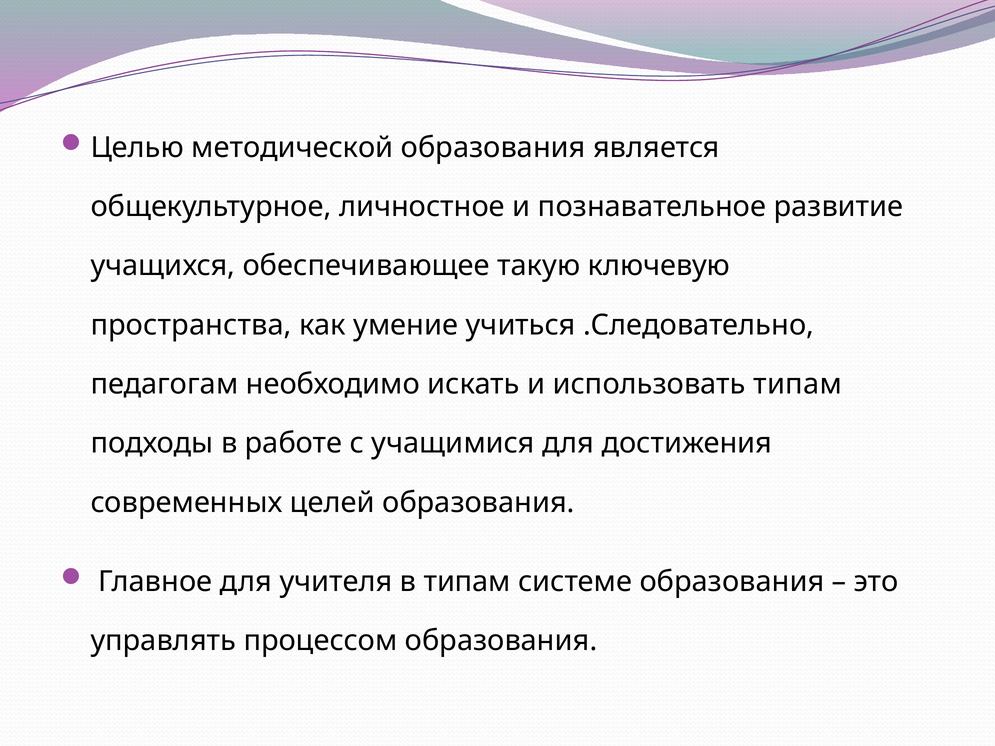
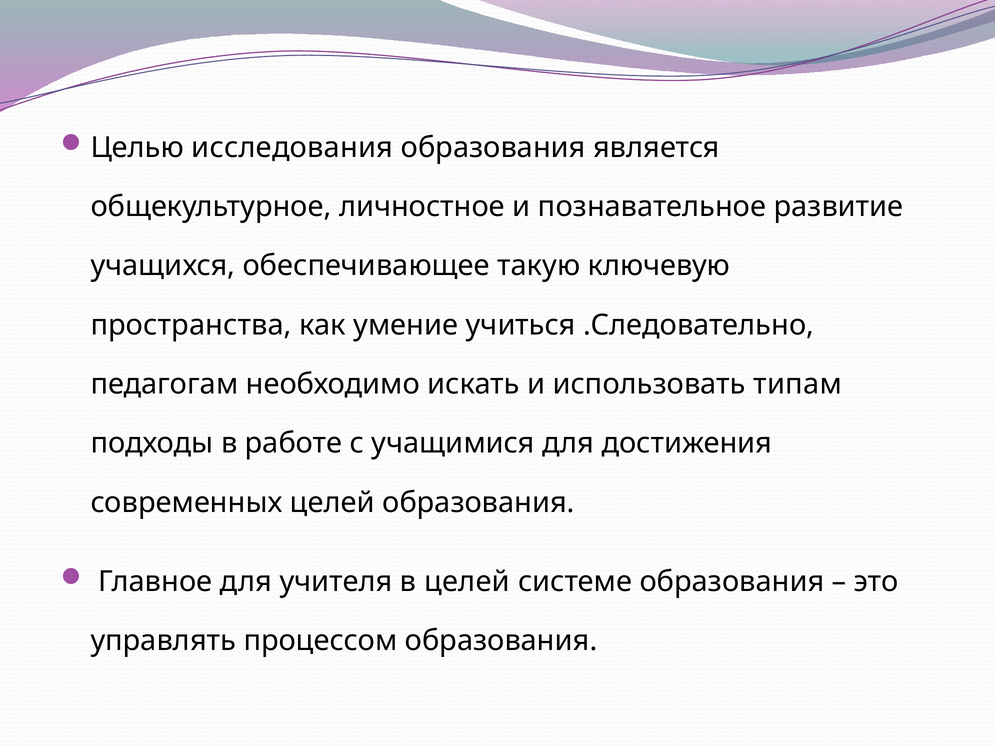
методической: методической -> исследования (292, 148)
в типам: типам -> целей (467, 582)
